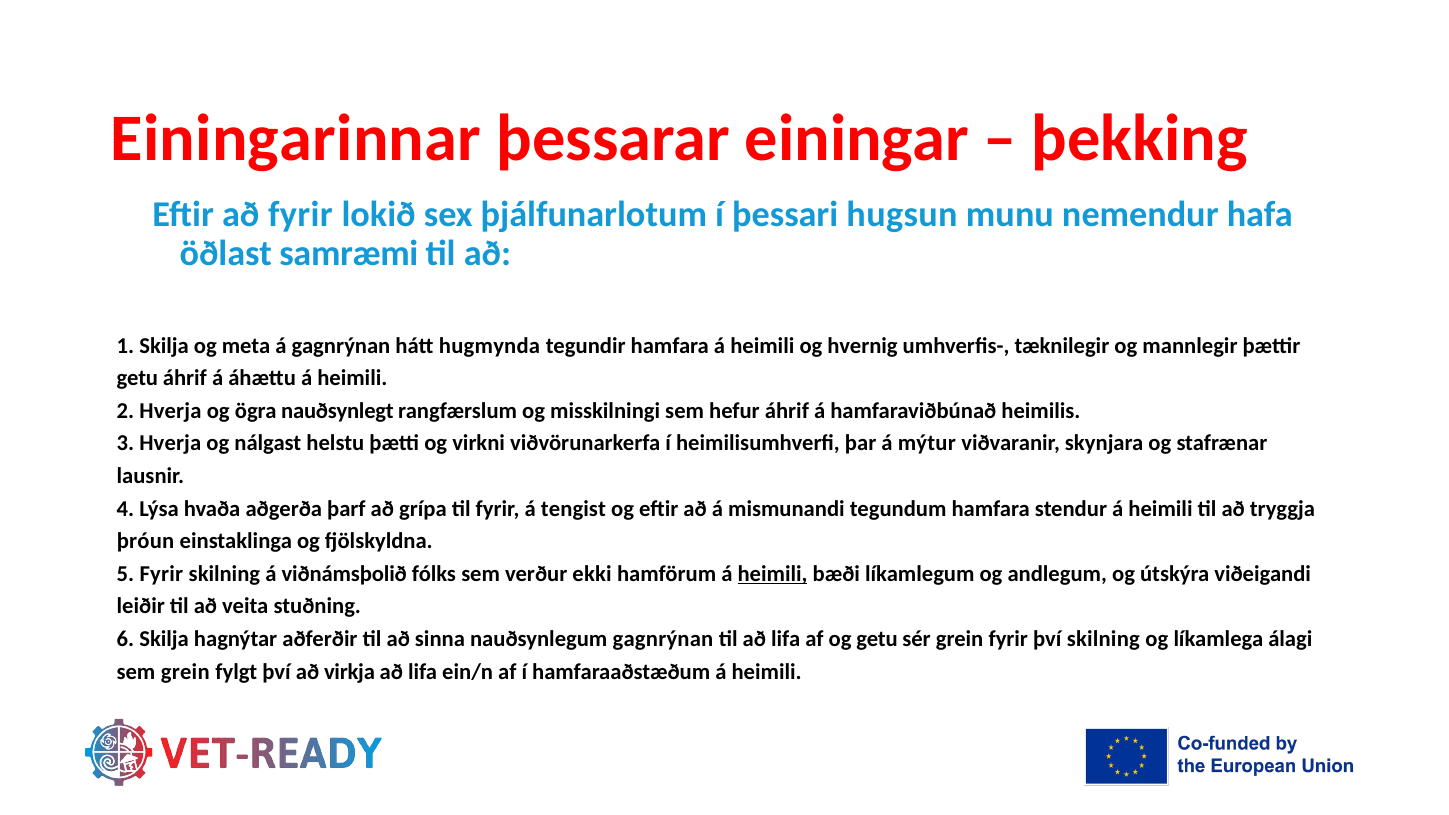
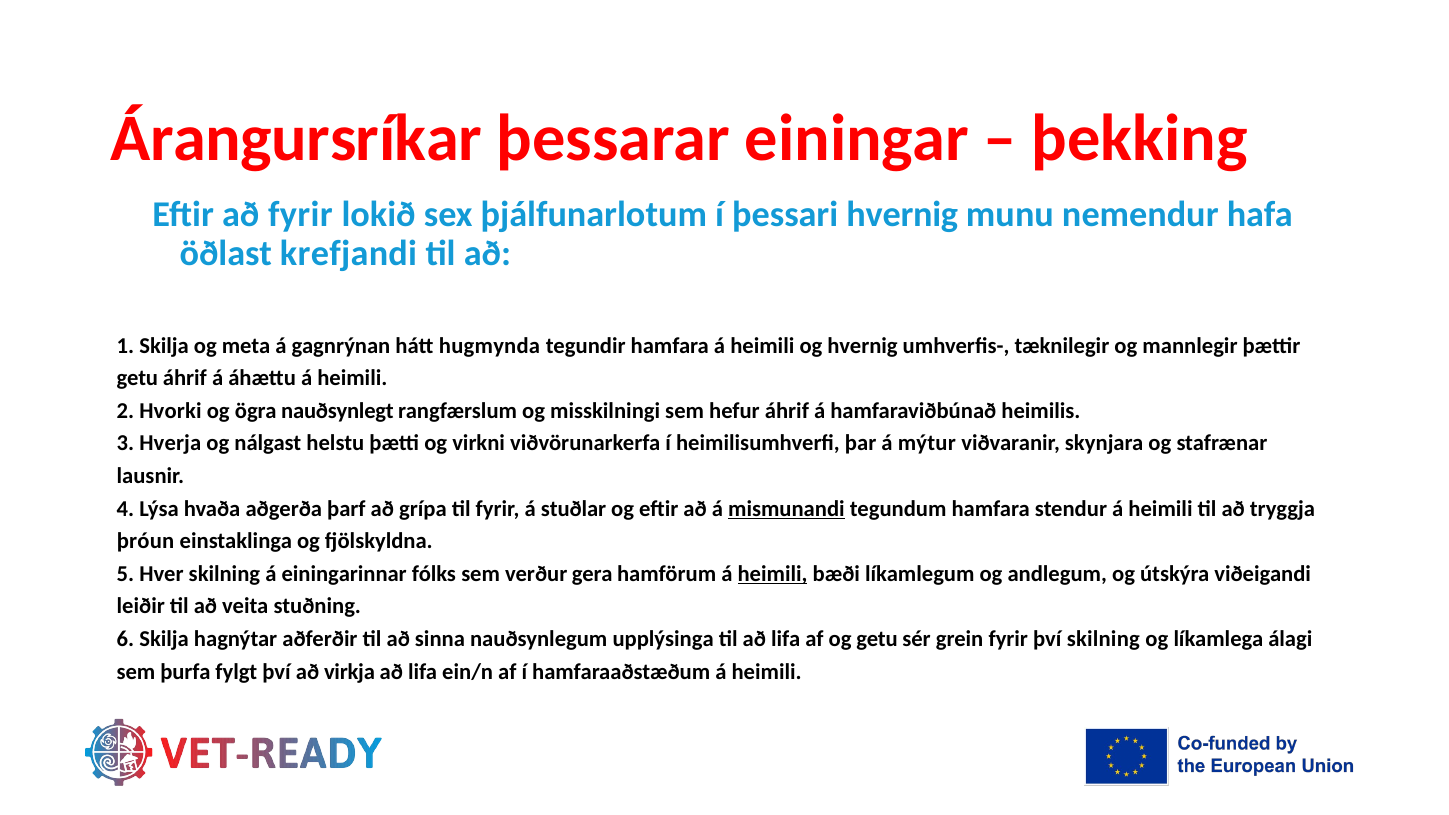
Einingarinnar: Einingarinnar -> Árangursríkar (296, 139)
þessari hugsun: hugsun -> hvernig (902, 214)
samræmi: samræmi -> krefjandi (349, 253)
2 Hverja: Hverja -> Hvorki (170, 411)
tengist: tengist -> stuðlar (573, 509)
mismunandi underline: none -> present (786, 509)
5 Fyrir: Fyrir -> Hver (161, 574)
viðnámsþolið: viðnámsþolið -> einingarinnar (344, 574)
ekki: ekki -> gera (592, 574)
nauðsynlegum gagnrýnan: gagnrýnan -> upplýsinga (663, 639)
sem grein: grein -> þurfa (185, 672)
